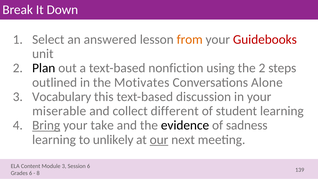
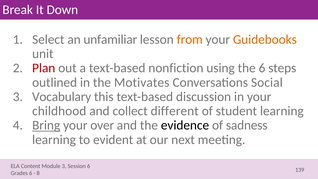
answered: answered -> unfamiliar (110, 39)
Guidebooks colour: red -> orange (265, 39)
Plan colour: black -> red (44, 68)
the 2: 2 -> 6 (262, 68)
Alone: Alone -> Social (267, 82)
miserable: miserable -> childhood (59, 111)
take: take -> over (102, 125)
unlikely: unlikely -> evident (113, 140)
our underline: present -> none (159, 140)
